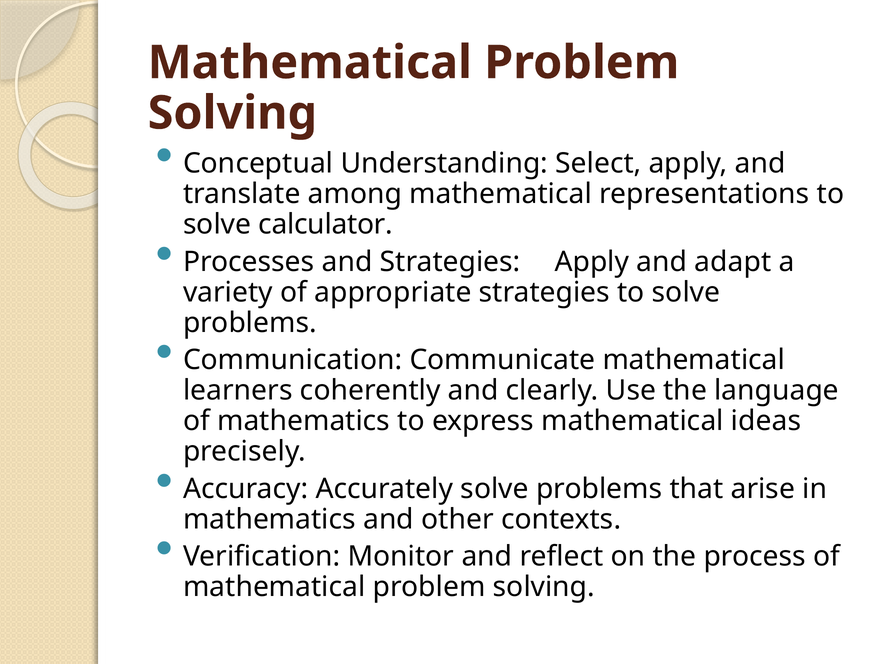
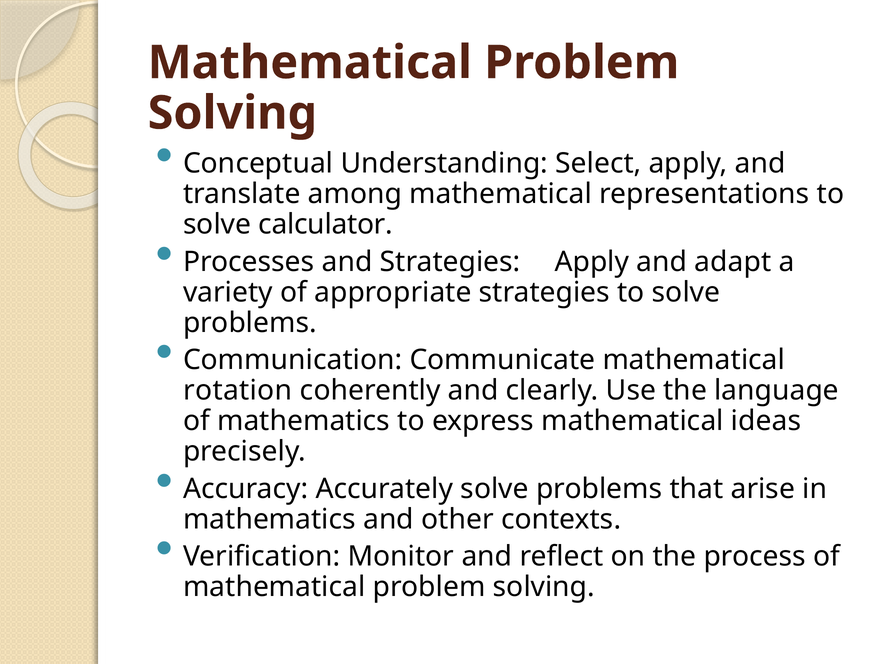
learners: learners -> rotation (238, 390)
